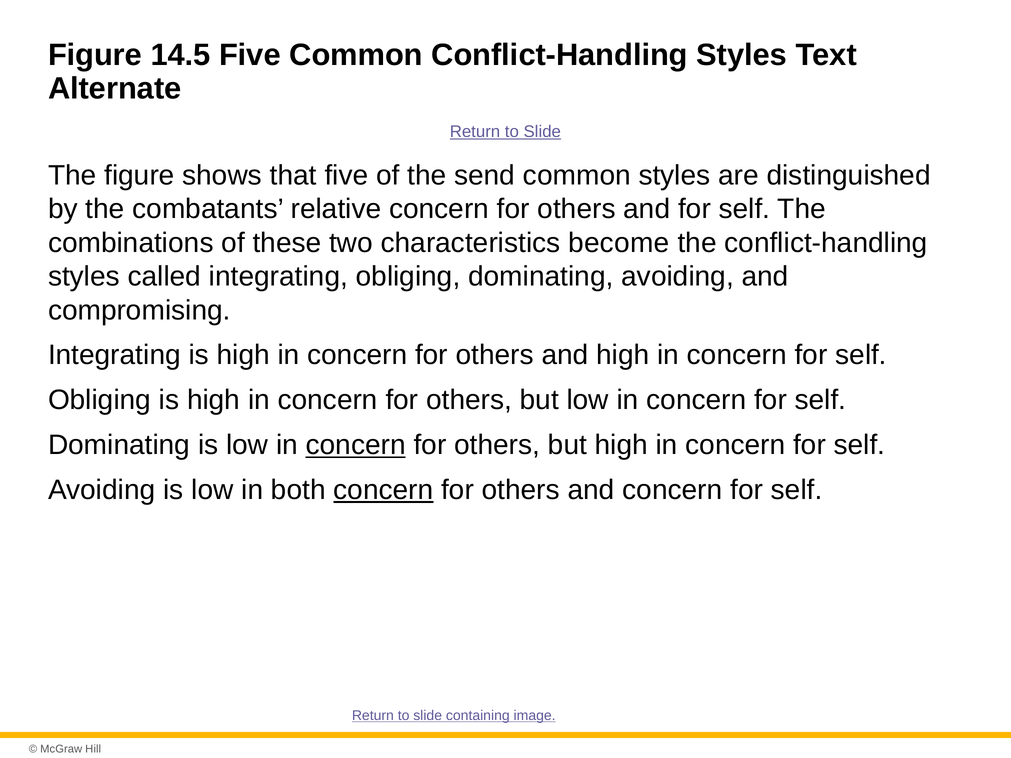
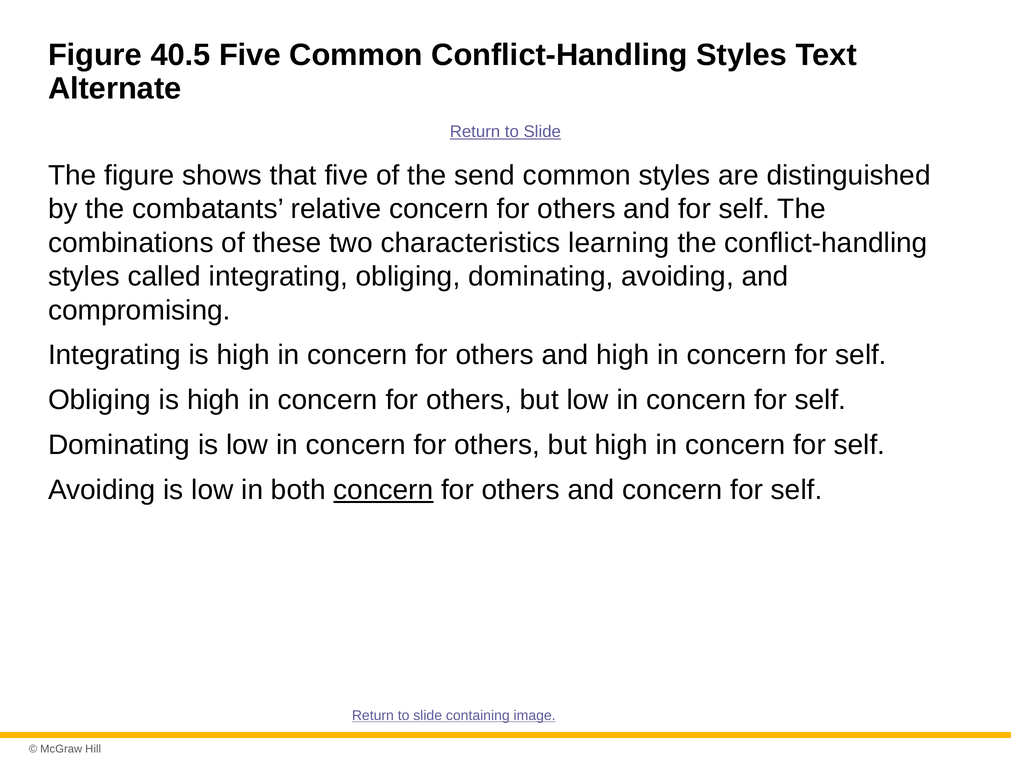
14.5: 14.5 -> 40.5 (181, 55)
become: become -> learning (619, 243)
concern underline: present -> none (356, 445)
